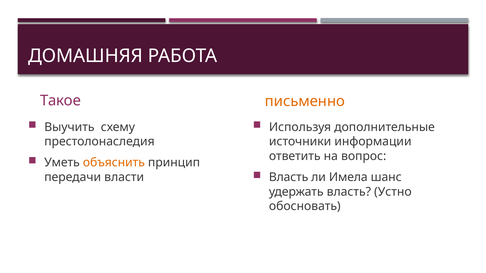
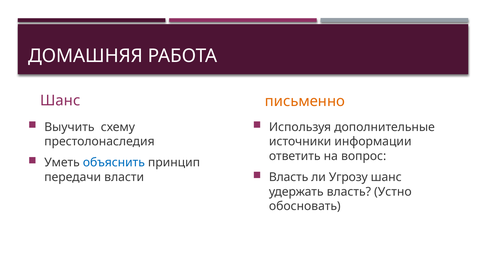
Такое: Такое -> Шанс (60, 101)
объяснить colour: orange -> blue (114, 163)
Имела: Имела -> Угрозу (348, 177)
